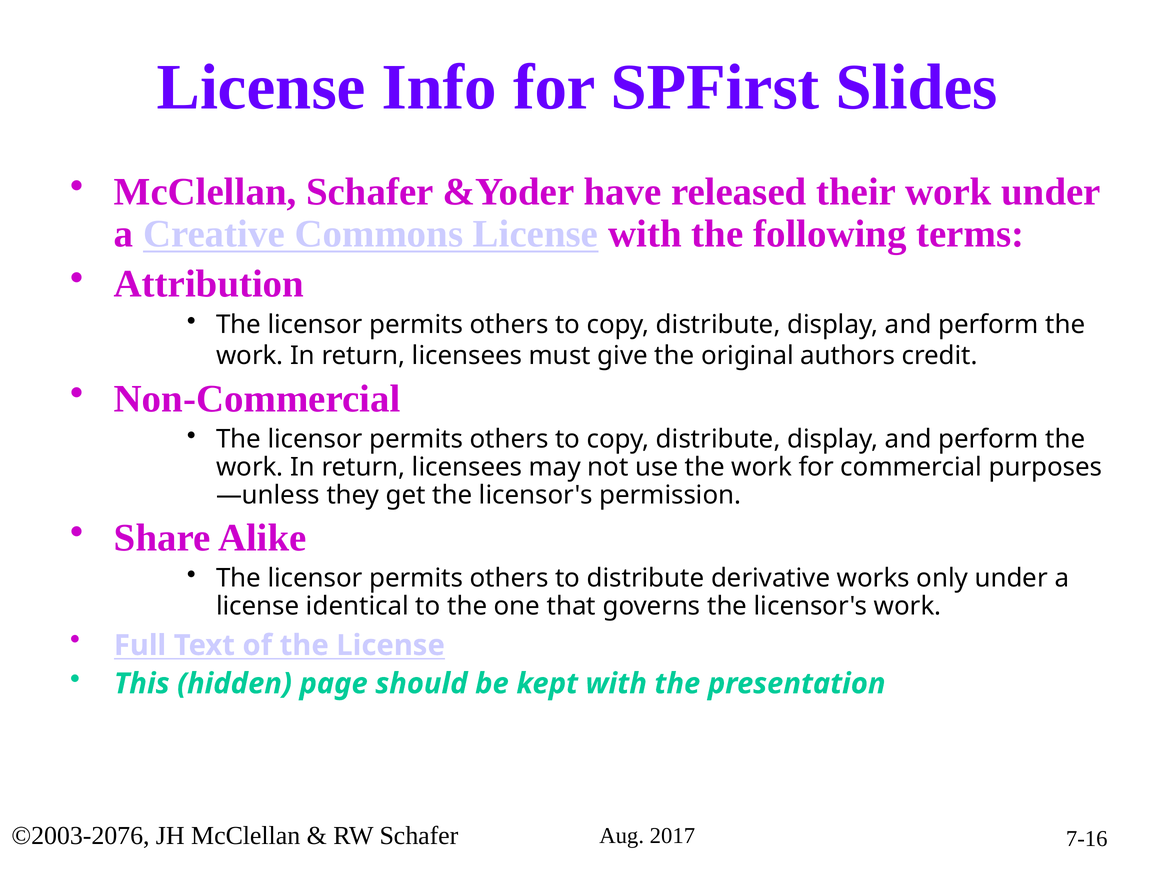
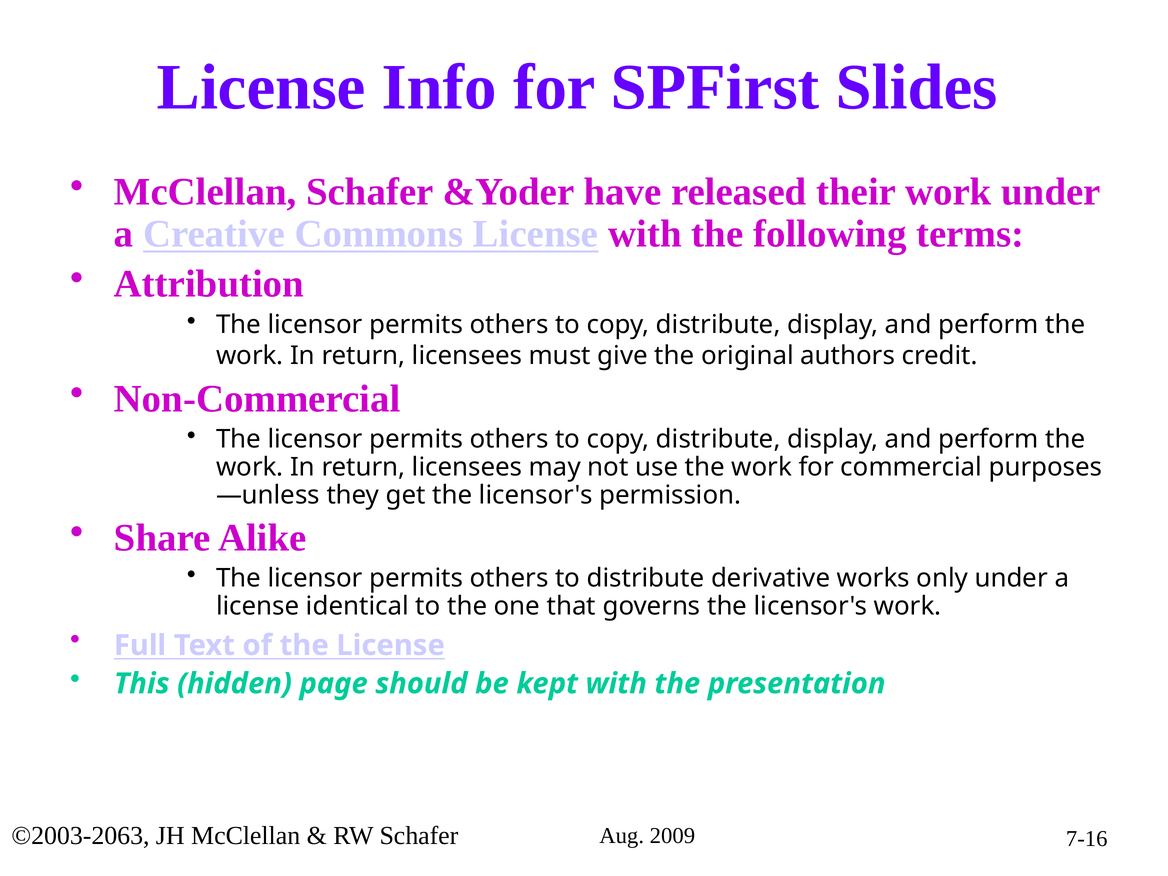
©2003-2076: ©2003-2076 -> ©2003-2063 (81, 836)
2017: 2017 -> 2009 (672, 836)
